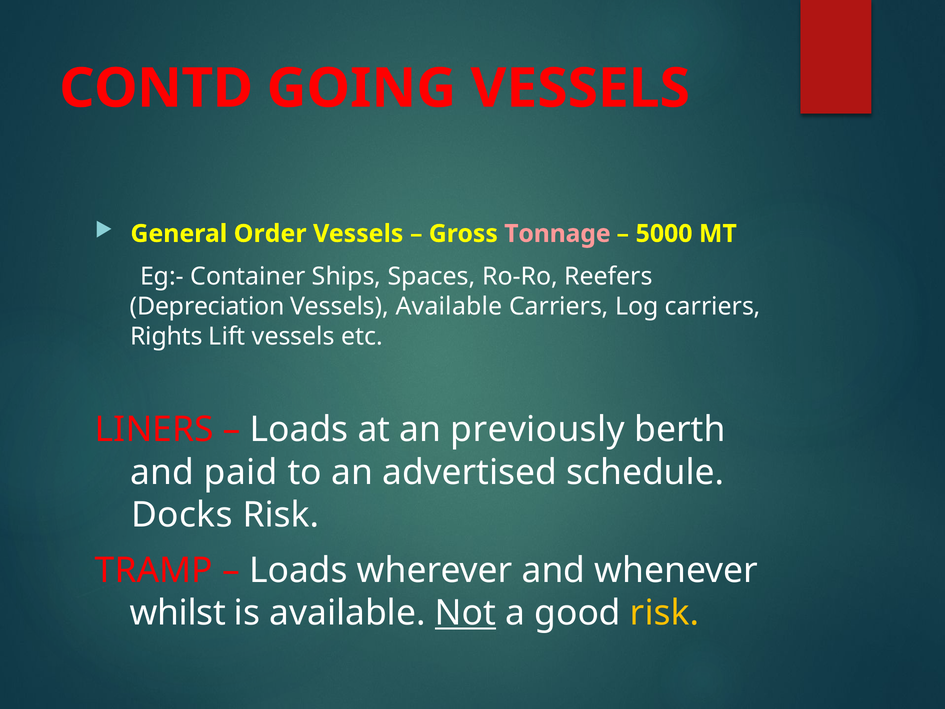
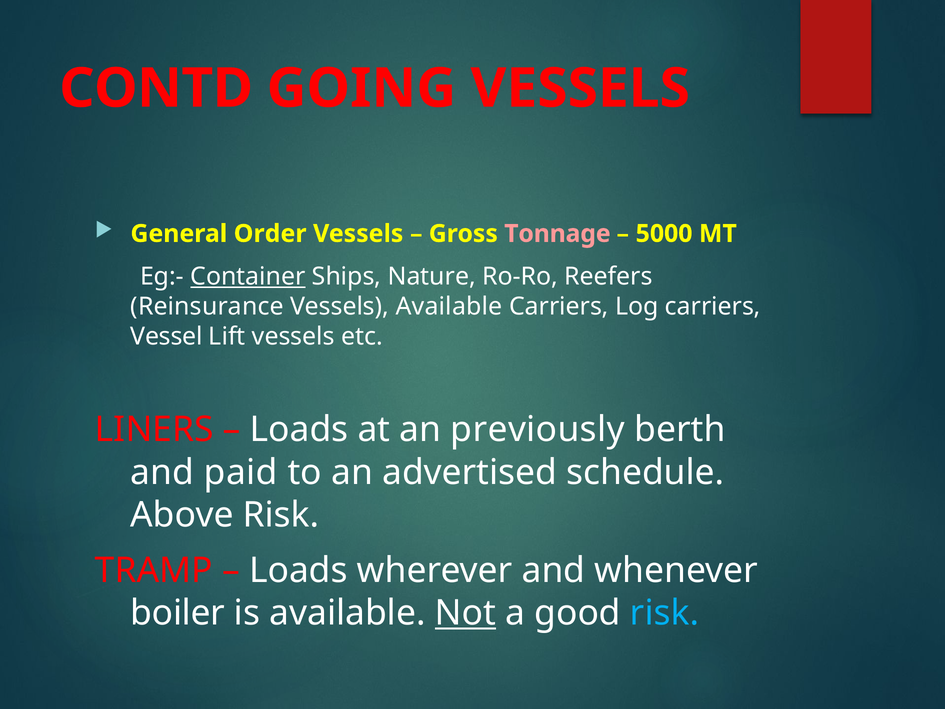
Container underline: none -> present (248, 277)
Spaces: Spaces -> Nature (432, 277)
Depreciation: Depreciation -> Reinsurance (207, 307)
Rights: Rights -> Vessel (166, 336)
Docks: Docks -> Above (182, 515)
whilst: whilst -> boiler (178, 613)
risk colour: yellow -> light blue (665, 613)
